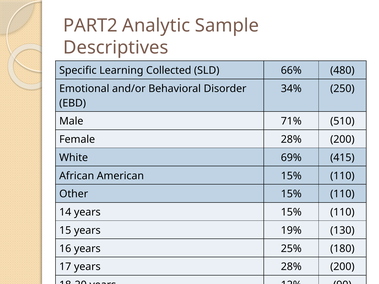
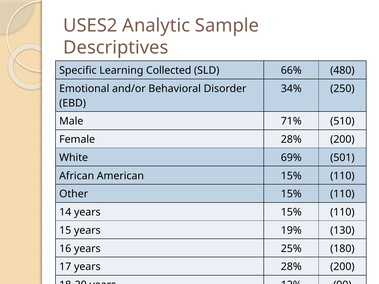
PART2: PART2 -> USES2 (90, 26)
415: 415 -> 501 (342, 158)
